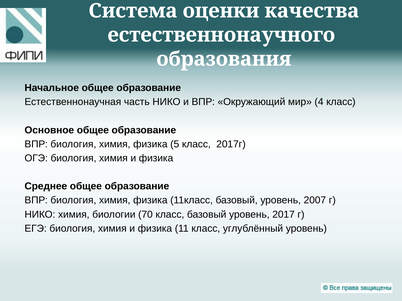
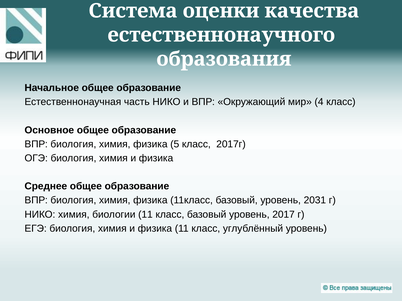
2007: 2007 -> 2031 (315, 201)
биологии 70: 70 -> 11 (145, 215)
